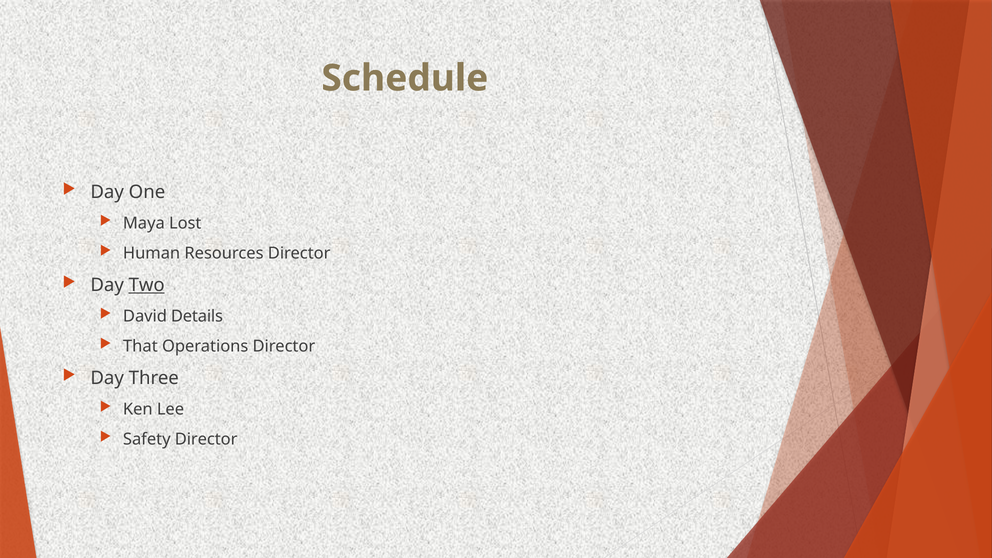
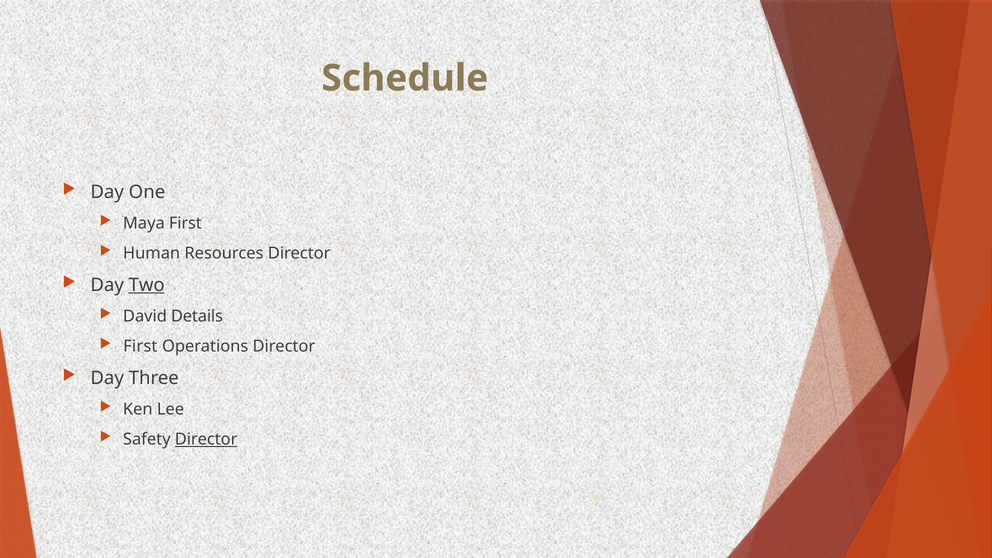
Maya Lost: Lost -> First (185, 223)
That: That -> First (140, 346)
Director underline: none -> present (206, 439)
